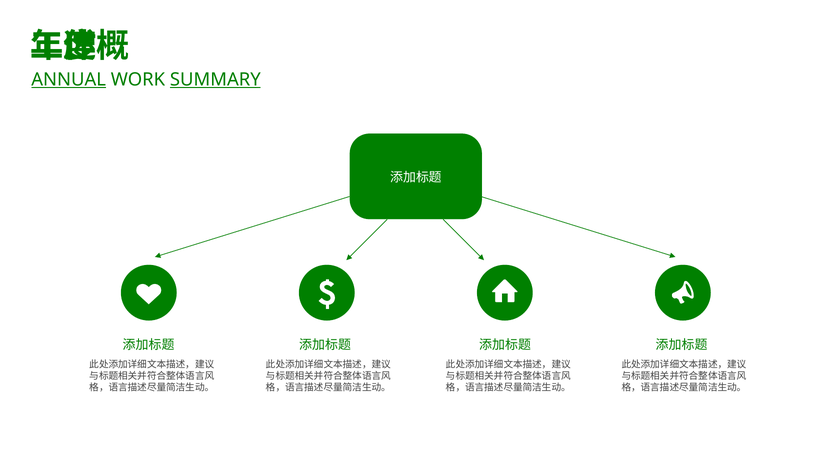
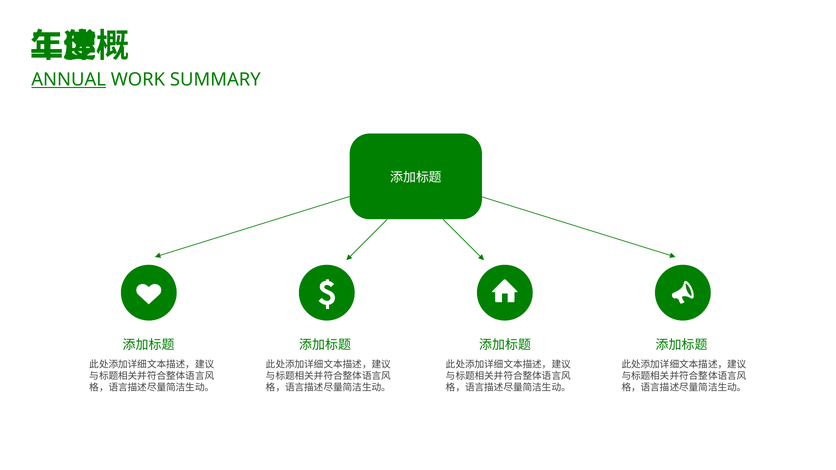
SUMMARY underline: present -> none (215, 80)
